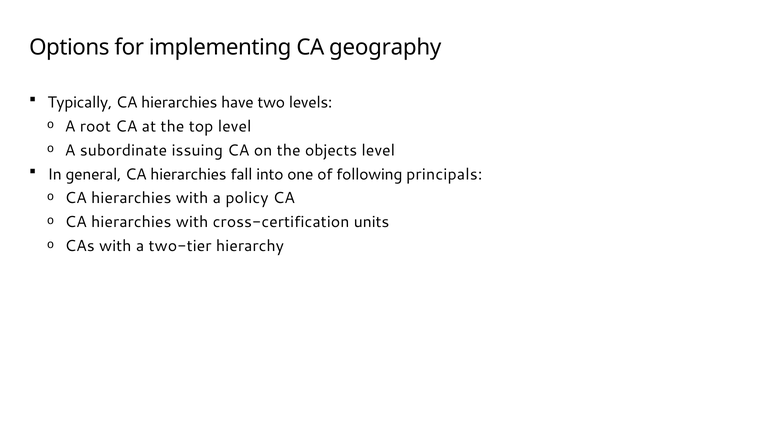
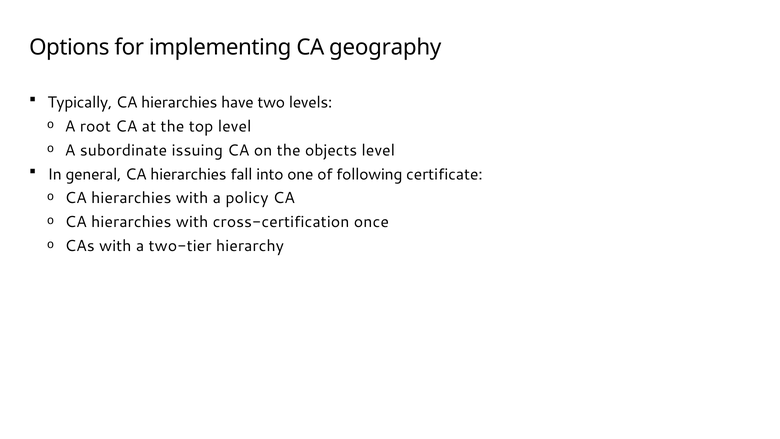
principals: principals -> certificate (444, 174)
units: units -> once (371, 222)
